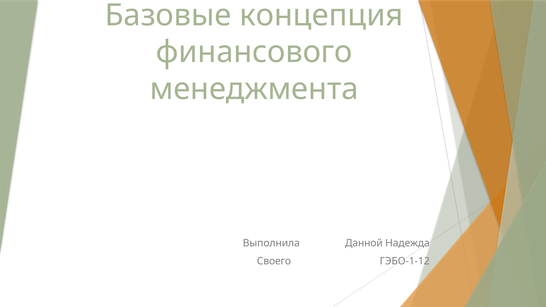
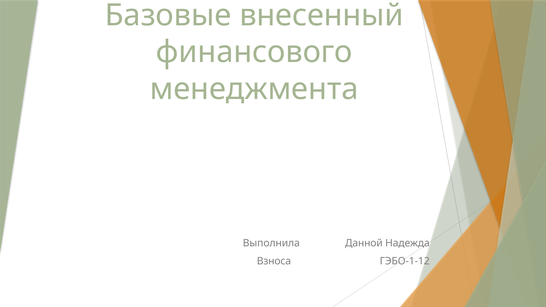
концепция: концепция -> внесенный (321, 15)
Своего: Своего -> Взноса (274, 261)
